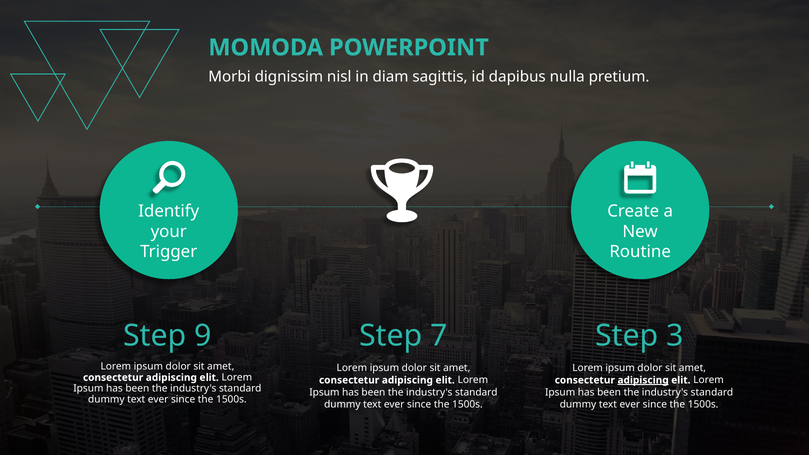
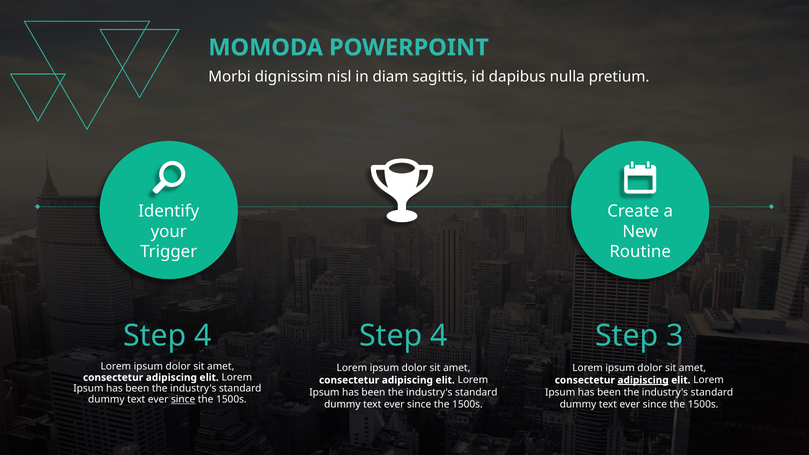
9: 9 -> 4 (203, 336)
7: 7 -> 4 (439, 336)
since underline: none -> present (183, 399)
